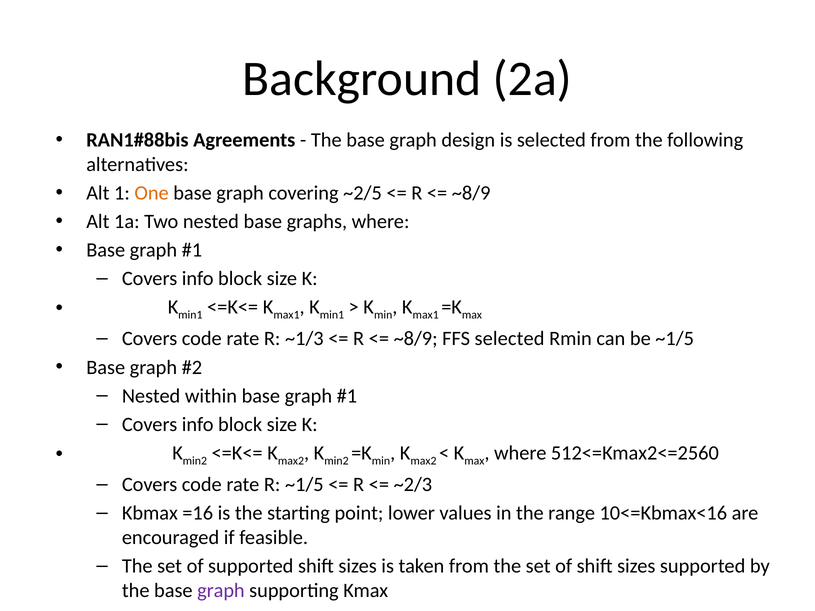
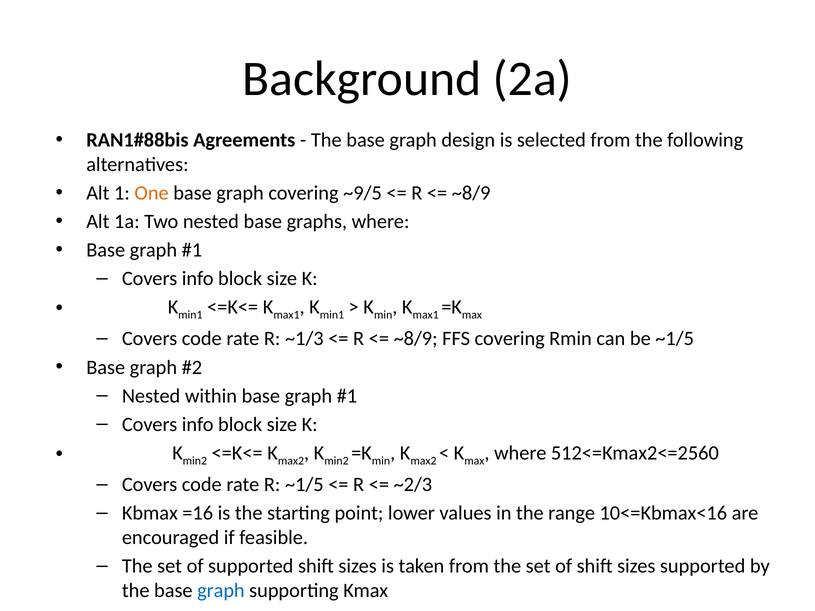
~2/5: ~2/5 -> ~9/5 (363, 193)
FFS selected: selected -> covering (510, 339)
graph colour: purple -> blue (221, 591)
